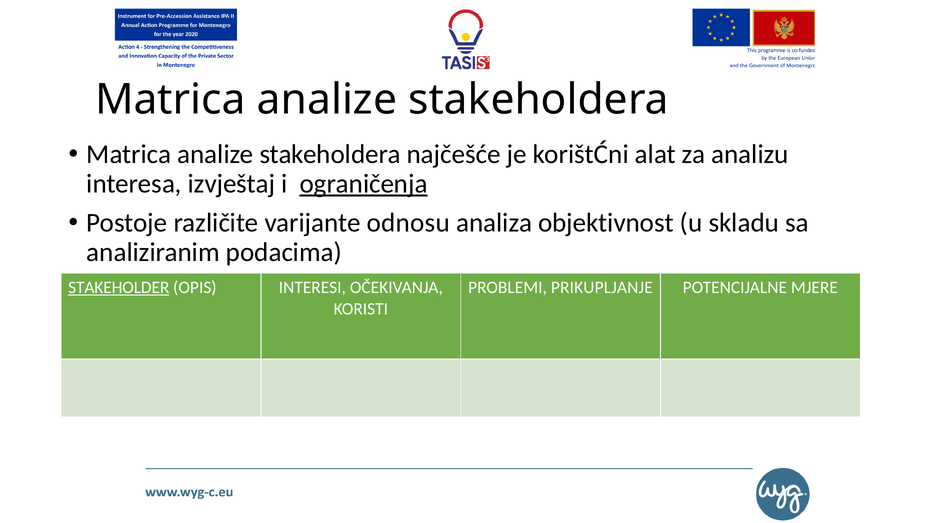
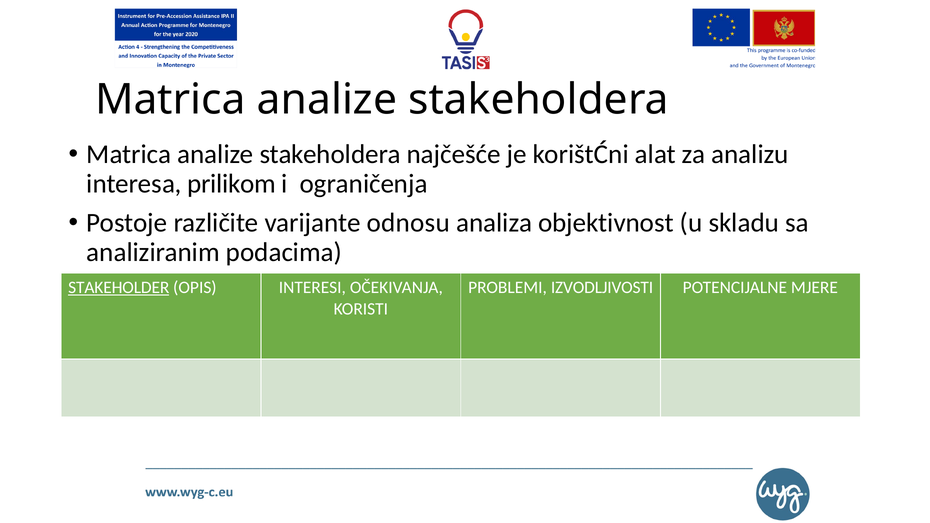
izvještaj: izvještaj -> prilikom (232, 184)
ograničenja underline: present -> none (364, 184)
PRIKUPLJANJE: PRIKUPLJANJE -> IZVODLJIVOSTI (602, 288)
